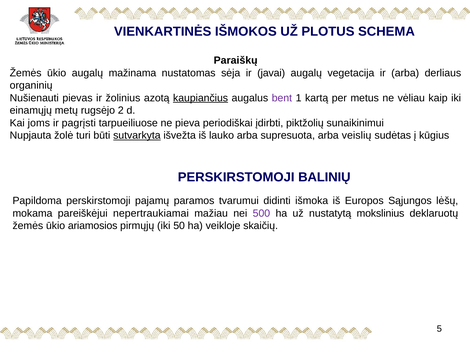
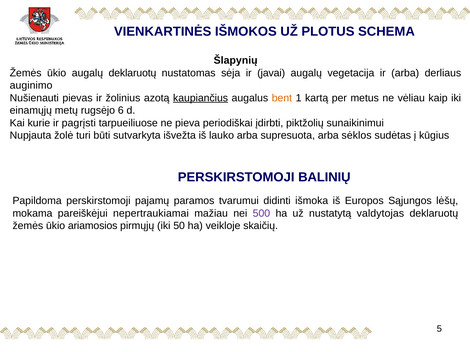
Paraiškų: Paraiškų -> Šlapynių (236, 61)
augalų mažinama: mažinama -> deklaruotų (132, 73)
organinių: organinių -> auginimo (31, 86)
bent colour: purple -> orange (282, 98)
2: 2 -> 6 (121, 111)
joms: joms -> kurie (39, 123)
sutvarkyta underline: present -> none (137, 136)
veislių: veislių -> sėklos (357, 136)
mokslinius: mokslinius -> valdytojas (380, 214)
